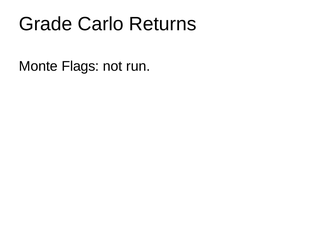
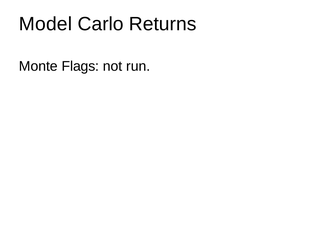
Grade: Grade -> Model (45, 24)
